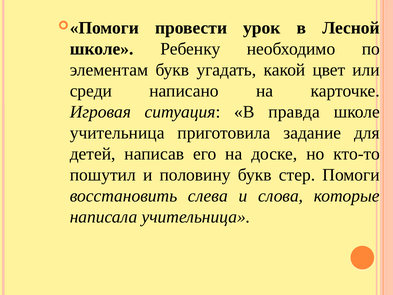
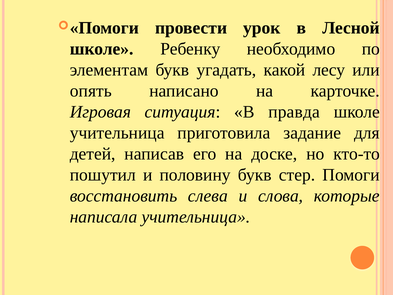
цвет: цвет -> лесу (329, 70)
среди: среди -> опять (91, 91)
